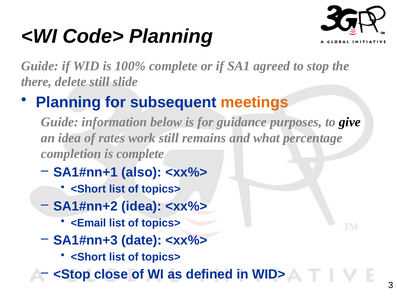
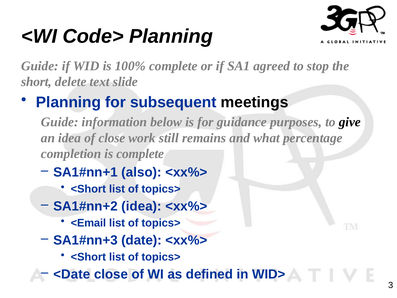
there: there -> short (36, 82)
delete still: still -> text (100, 82)
meetings colour: orange -> black (255, 102)
of rates: rates -> close (112, 138)
<Stop: <Stop -> <Date (72, 274)
